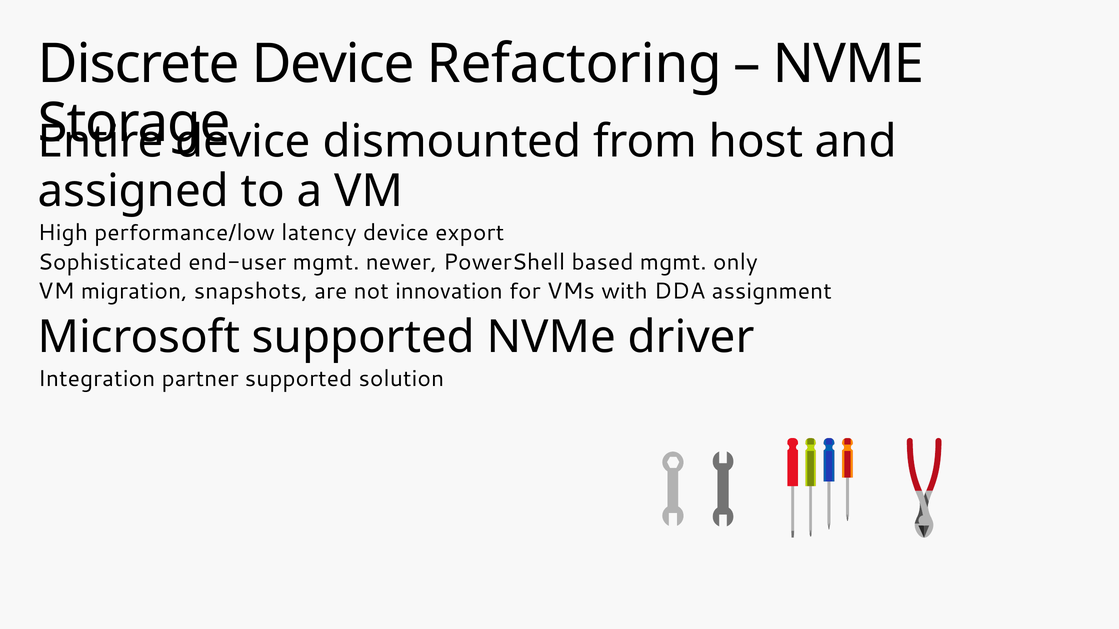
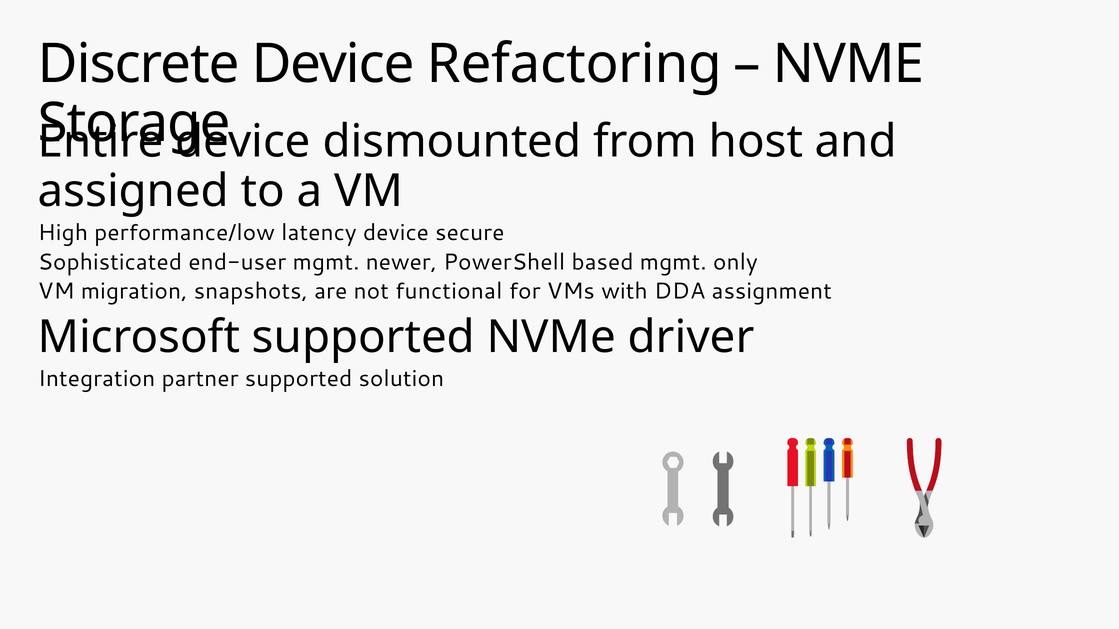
export: export -> secure (470, 233)
innovation: innovation -> functional (449, 291)
